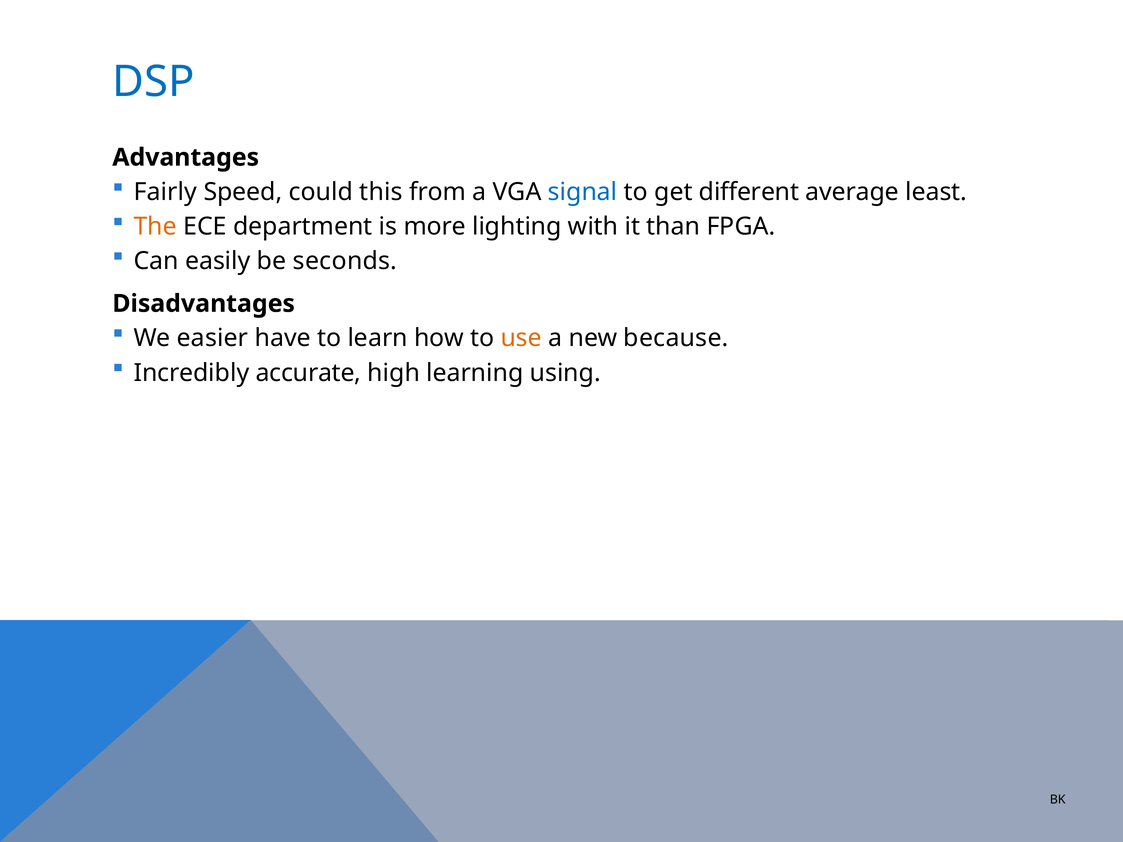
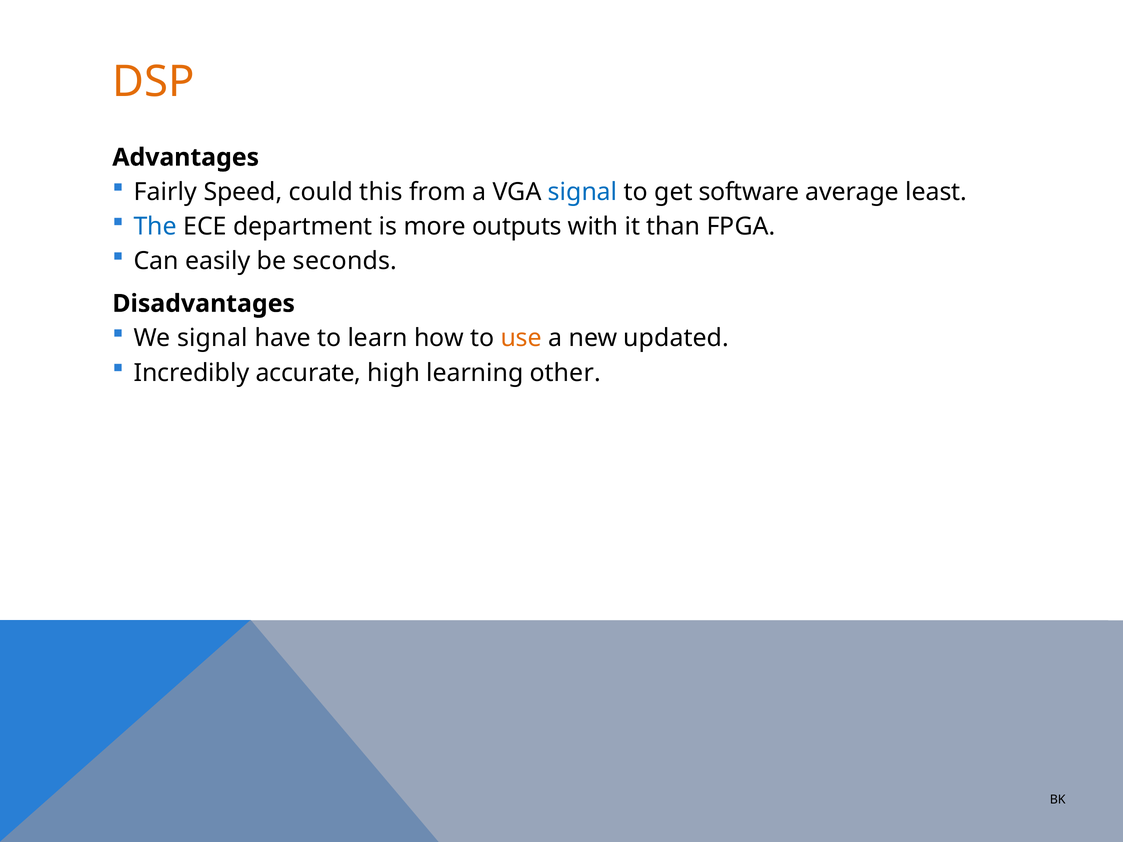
DSP colour: blue -> orange (153, 82)
different: different -> software (749, 192)
The colour: orange -> blue (155, 227)
lighting: lighting -> outputs (517, 227)
We easier: easier -> signal (212, 338)
because: because -> updated (676, 338)
using: using -> other (565, 373)
